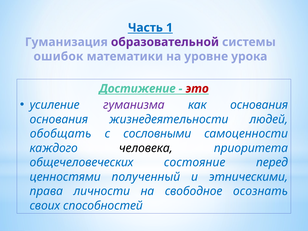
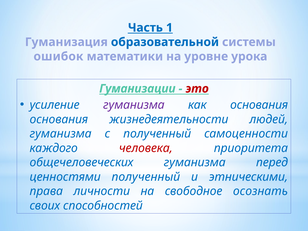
образовательной colour: purple -> blue (165, 42)
Достижение: Достижение -> Гуманизации (137, 89)
обобщать: обобщать -> гуманизма (61, 134)
с сословными: сословными -> полученный (157, 134)
человека colour: black -> red (146, 148)
общечеловеческих состояние: состояние -> гуманизма (195, 162)
